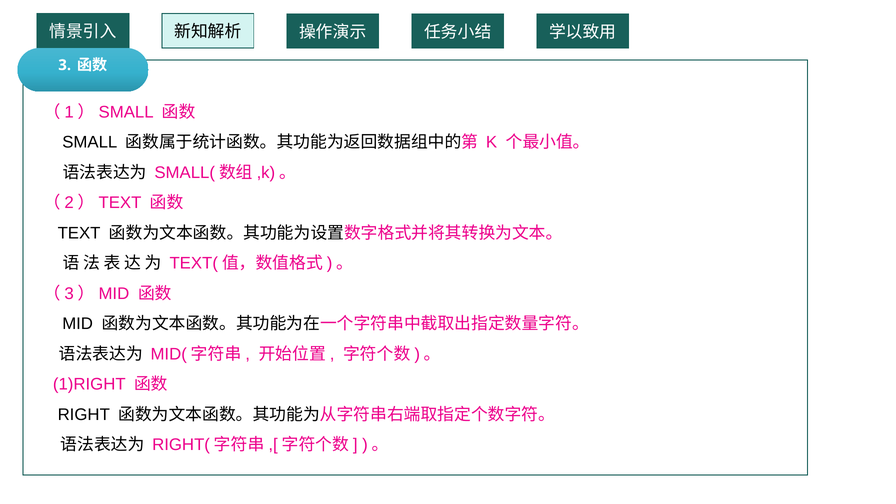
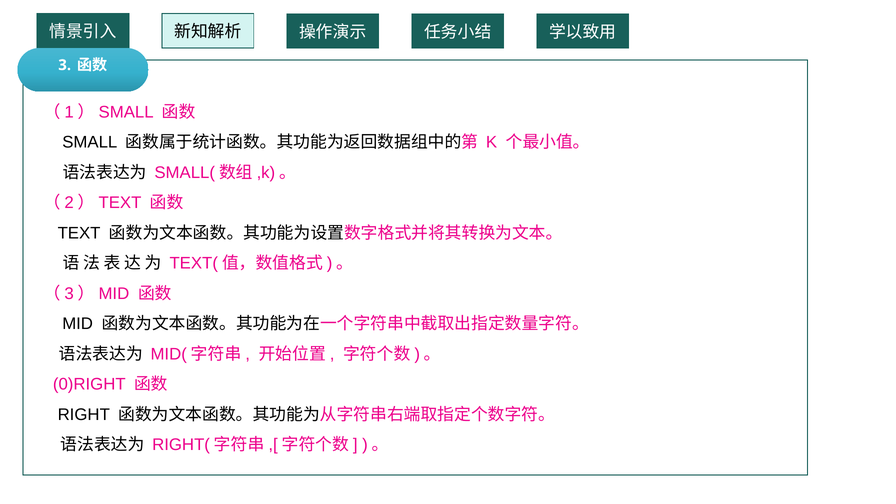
1)RIGHT: 1)RIGHT -> 0)RIGHT (89, 384)
